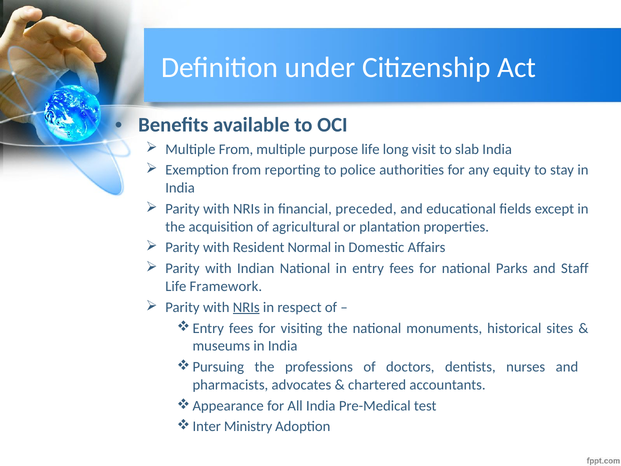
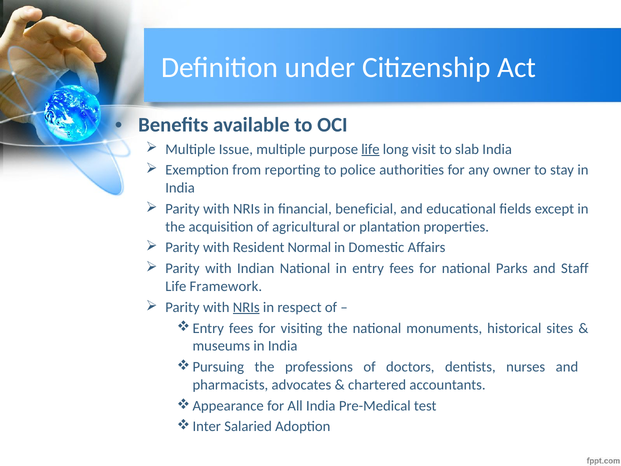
Multiple From: From -> Issue (236, 149)
life underline: none -> present (370, 149)
equity: equity -> owner (512, 170)
preceded: preceded -> beneficial (366, 209)
Ministry: Ministry -> Salaried (248, 426)
